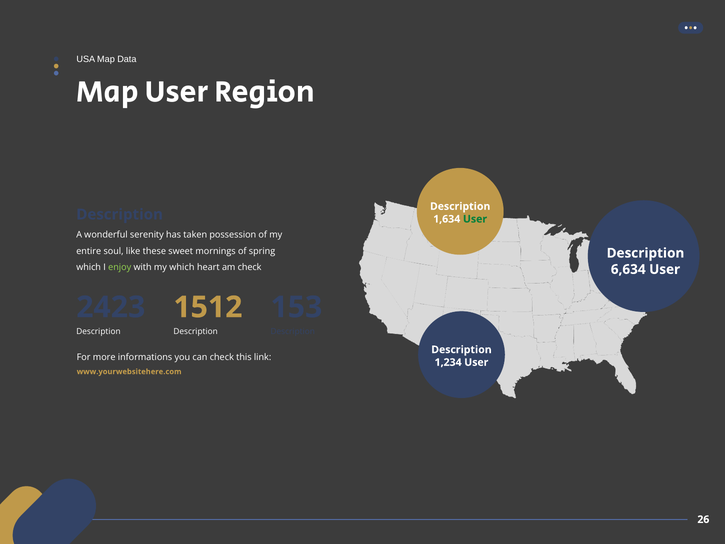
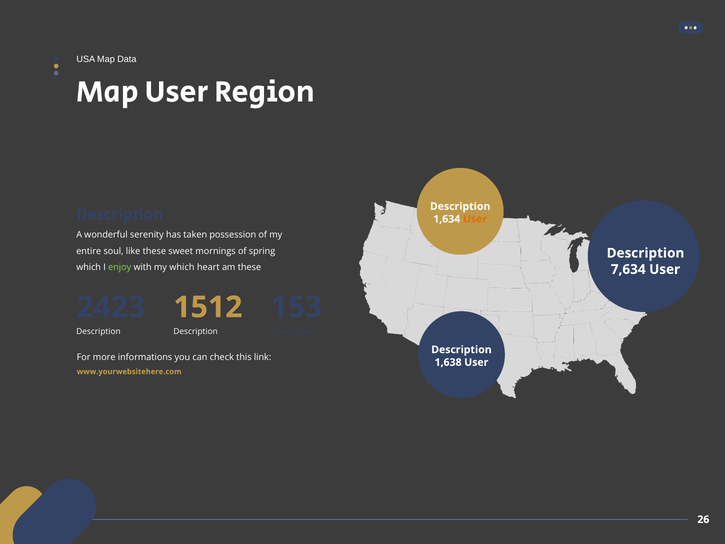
User colour: green -> orange (475, 219)
6,634: 6,634 -> 7,634 (628, 269)
am check: check -> these (249, 267)
1,234: 1,234 -> 1,638 (448, 362)
